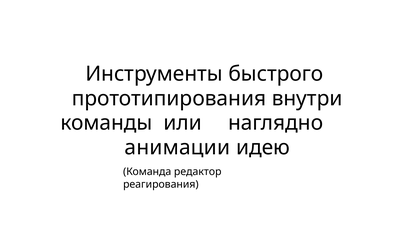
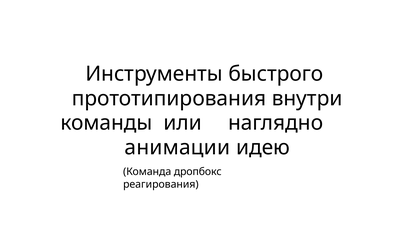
редактор: редактор -> дропбокс (198, 172)
